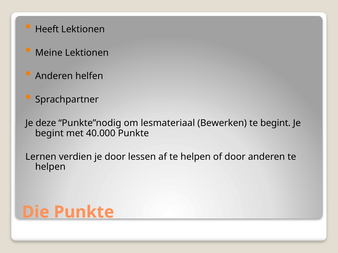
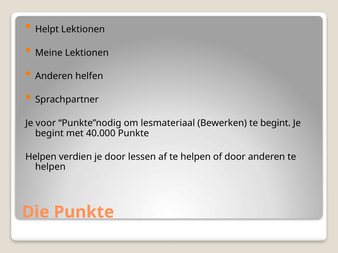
Heeft: Heeft -> Helpt (47, 29)
deze: deze -> voor (46, 123)
Lernen: Lernen -> Helpen (41, 157)
